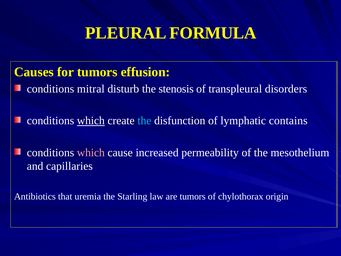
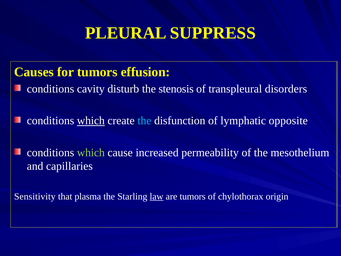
FORMULA: FORMULA -> SUPPRESS (213, 33)
mitral: mitral -> cavity (91, 89)
contains: contains -> opposite (288, 121)
which colour: pink -> light green (91, 152)
Antibiotics: Antibiotics -> Sensitivity (35, 196)
uremia: uremia -> plasma (88, 196)
law underline: none -> present (157, 196)
